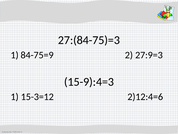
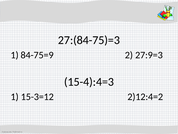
15-9):4=3: 15-9):4=3 -> 15-4):4=3 (89, 82)
2)12:4=6: 2)12:4=6 -> 2)12:4=2 (145, 96)
